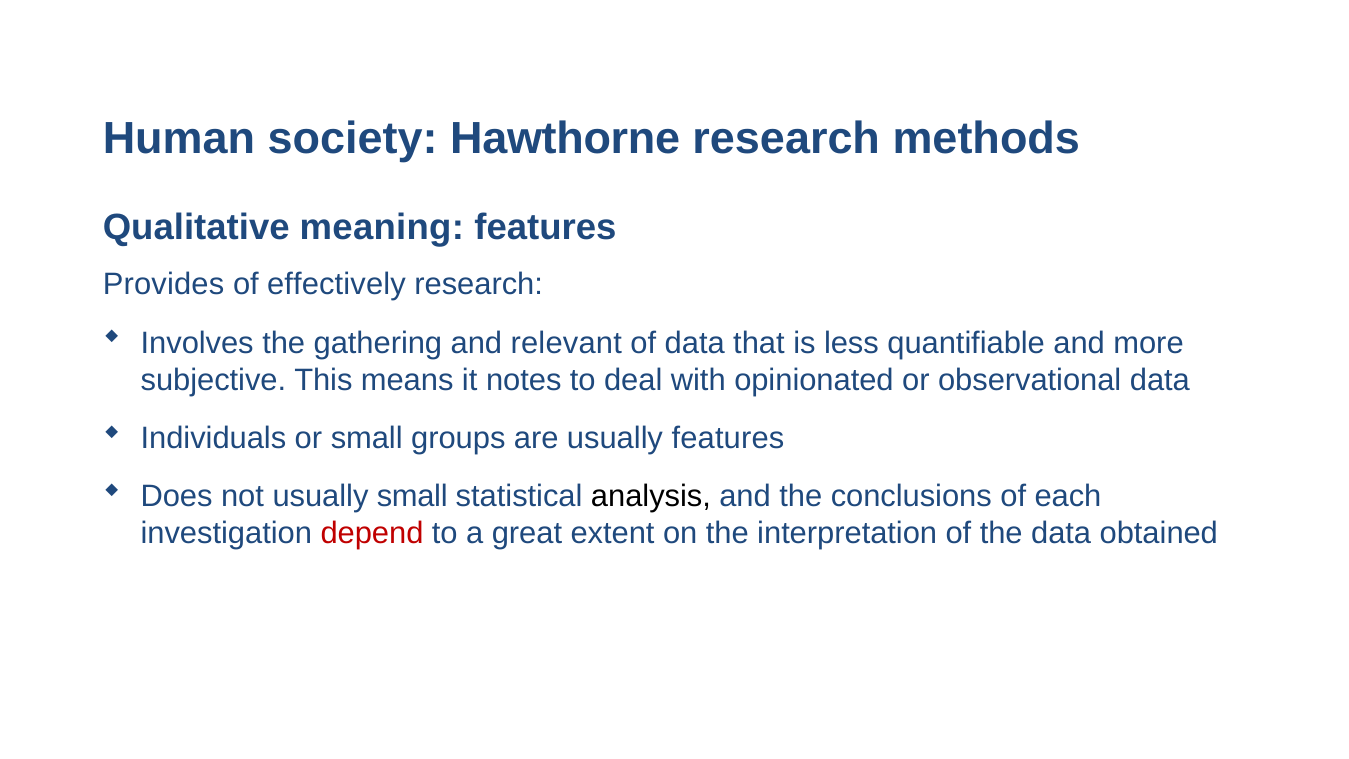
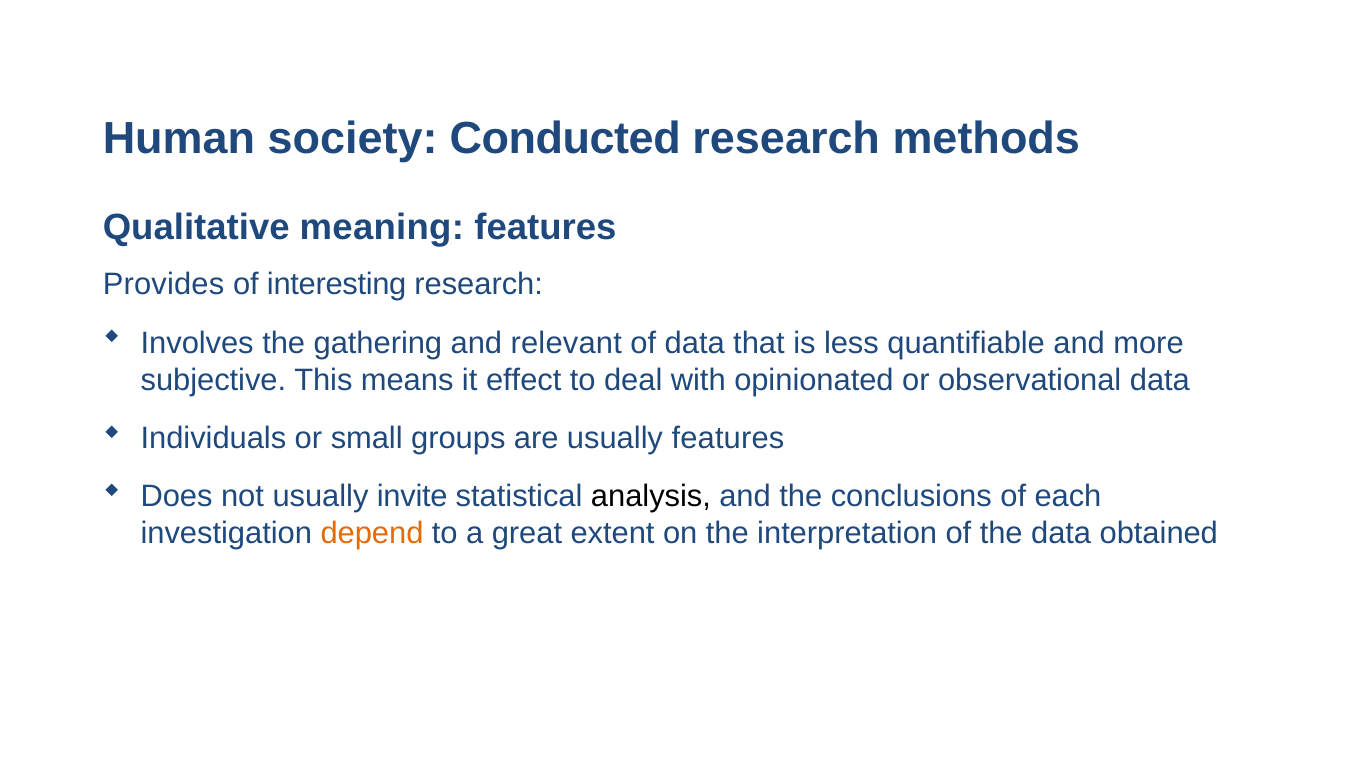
Hawthorne: Hawthorne -> Conducted (565, 139)
effectively: effectively -> interesting (337, 285)
notes: notes -> effect (524, 380)
usually small: small -> invite (412, 496)
depend colour: red -> orange (372, 533)
